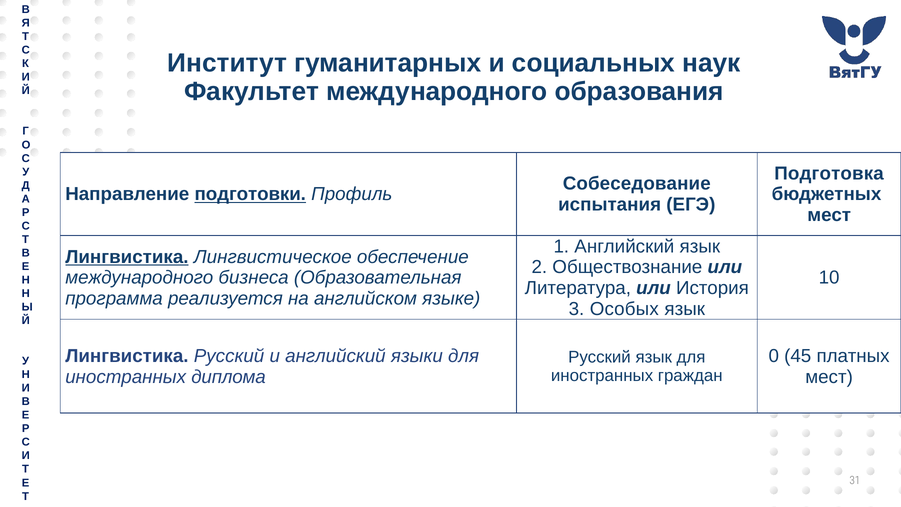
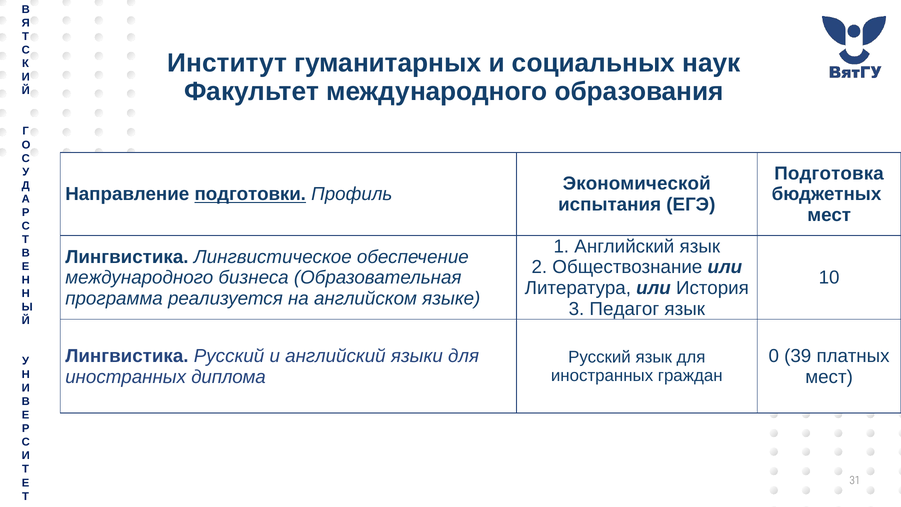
Собеседование: Собеседование -> Экономической (637, 184)
Лингвистика underline: present -> none (127, 257)
Особых: Особых -> Педагог (624, 309)
45: 45 -> 39 (798, 356)
